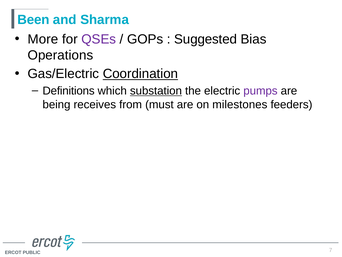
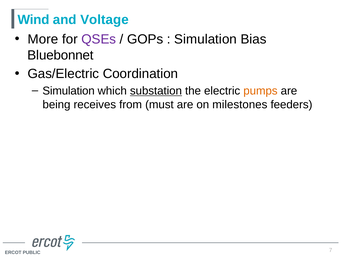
Been: Been -> Wind (34, 20)
Sharma: Sharma -> Voltage (105, 20)
Suggested: Suggested -> Simulation (206, 39)
Operations: Operations -> Bluebonnet (61, 55)
Coordination underline: present -> none (140, 74)
Definitions: Definitions -> Simulation (69, 91)
pumps colour: purple -> orange (260, 91)
